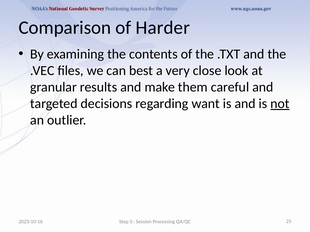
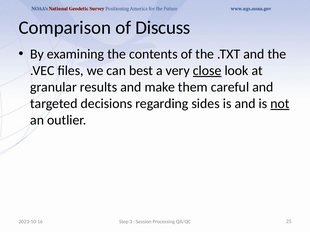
Harder: Harder -> Discuss (163, 28)
close underline: none -> present (207, 71)
want: want -> sides (206, 104)
